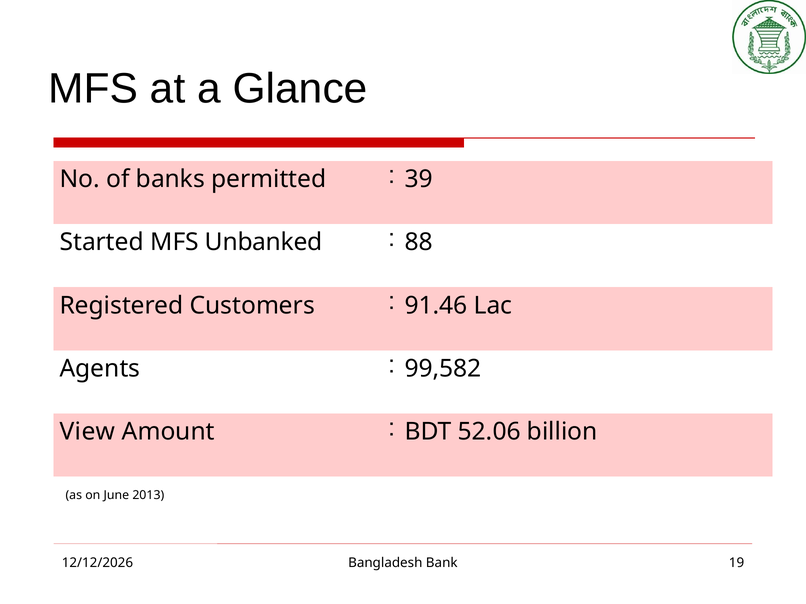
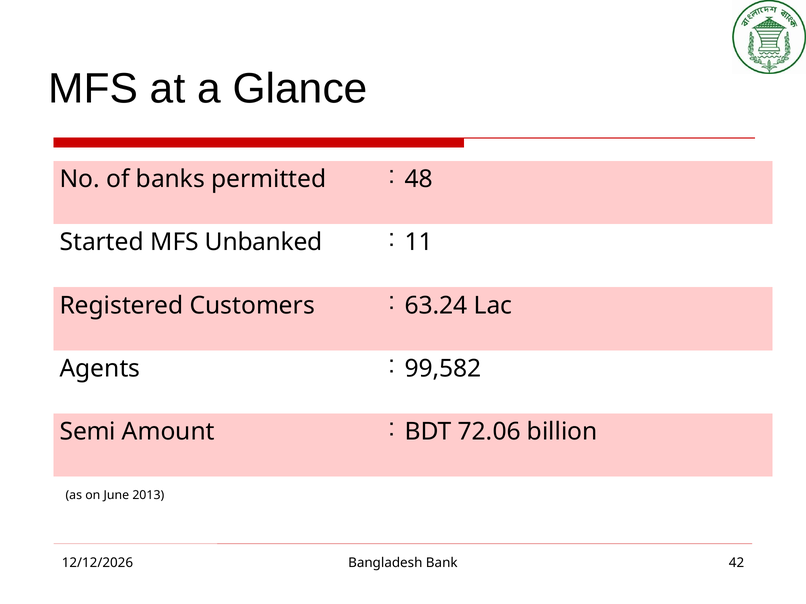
39: 39 -> 48 (419, 179)
88: 88 -> 11 (419, 243)
91.46: 91.46 -> 63.24 (436, 306)
View: View -> Semi (88, 432)
52.06: 52.06 -> 72.06 (489, 432)
19: 19 -> 42 (737, 564)
